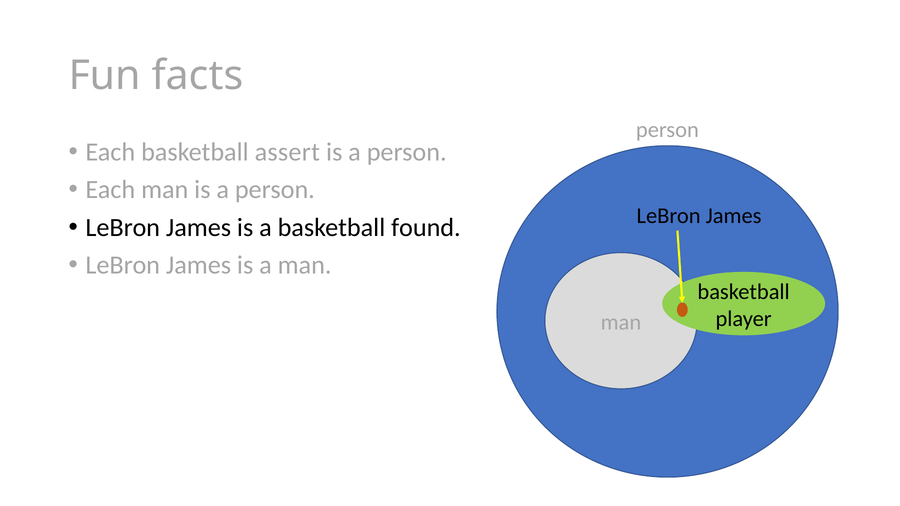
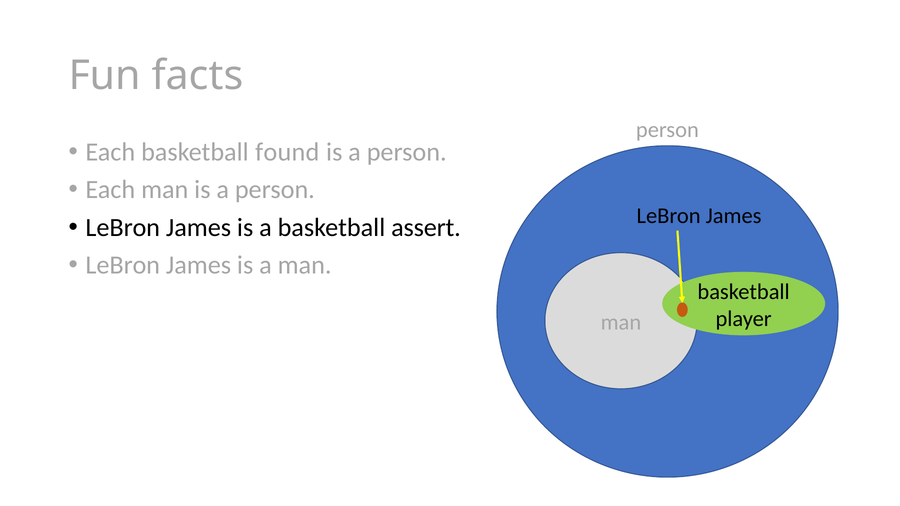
assert: assert -> found (287, 152)
found: found -> assert (426, 228)
